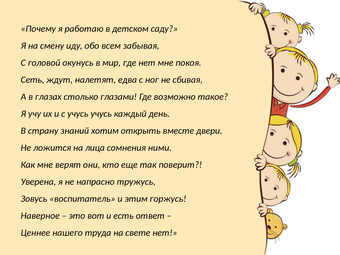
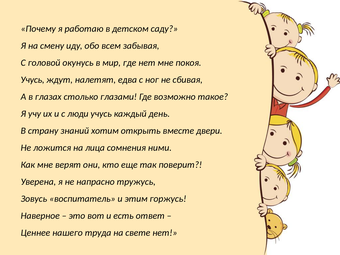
Сеть: Сеть -> Учусь (33, 80)
с учусь: учусь -> люди (78, 114)
